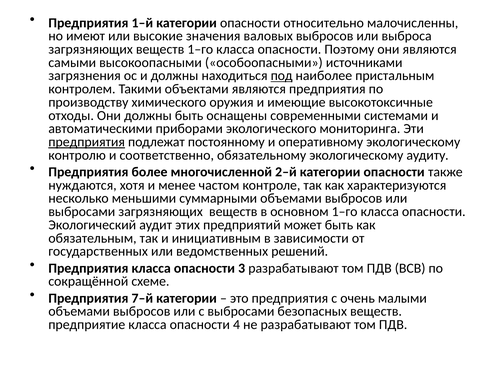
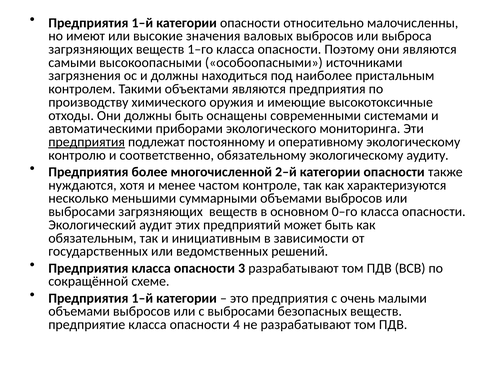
под underline: present -> none (282, 76)
основном 1–го: 1–го -> 0–го (345, 212)
7–й: 7–й -> 1–й (142, 298)
